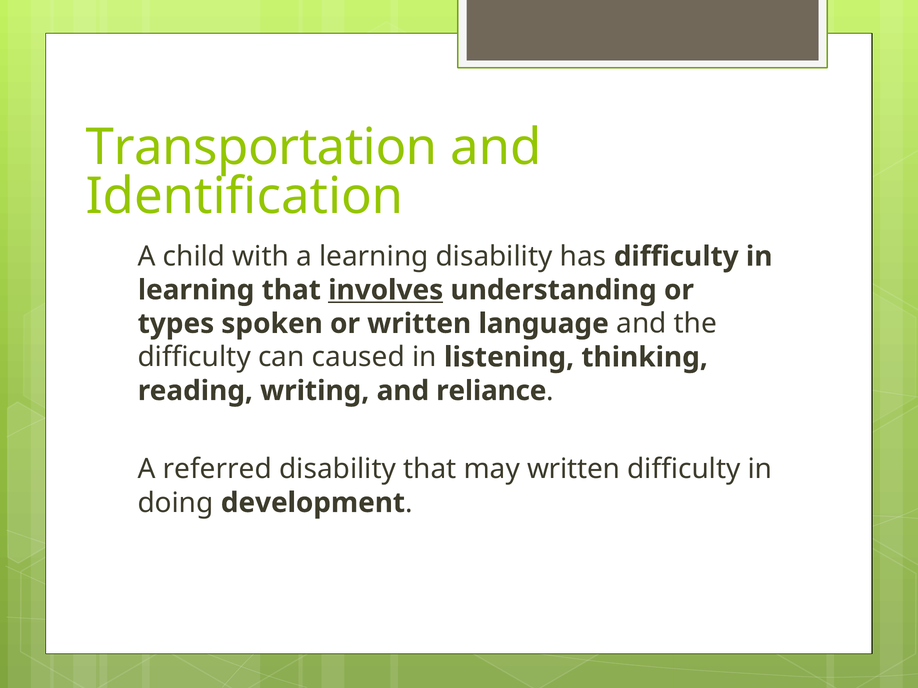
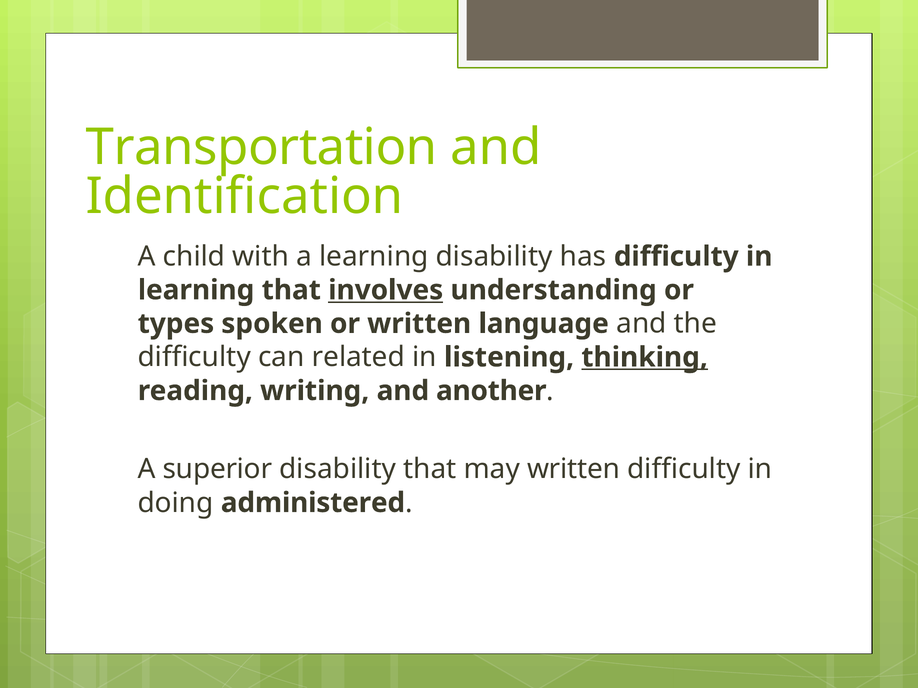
caused: caused -> related (358, 357)
thinking underline: none -> present (645, 357)
reliance: reliance -> another (491, 391)
referred: referred -> superior (218, 470)
development: development -> administered (313, 503)
